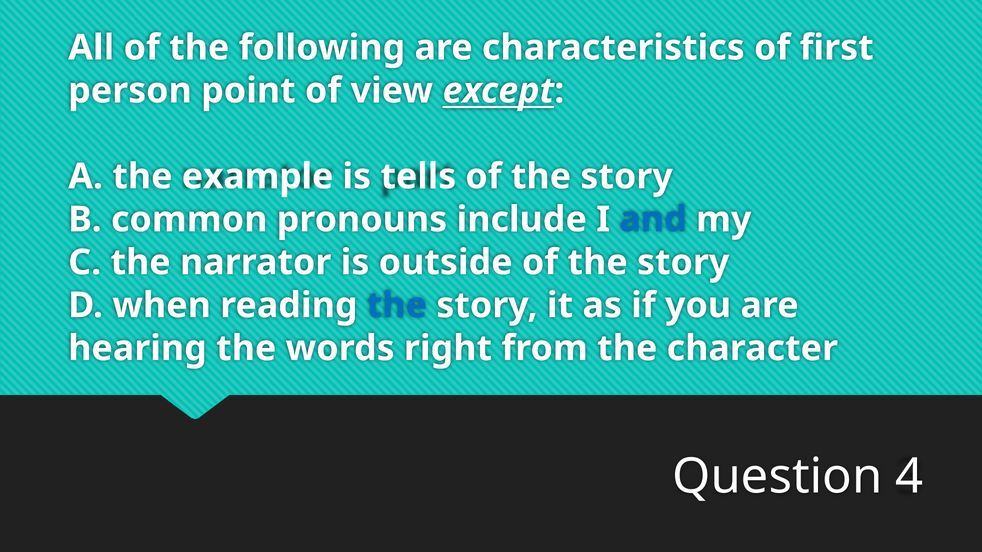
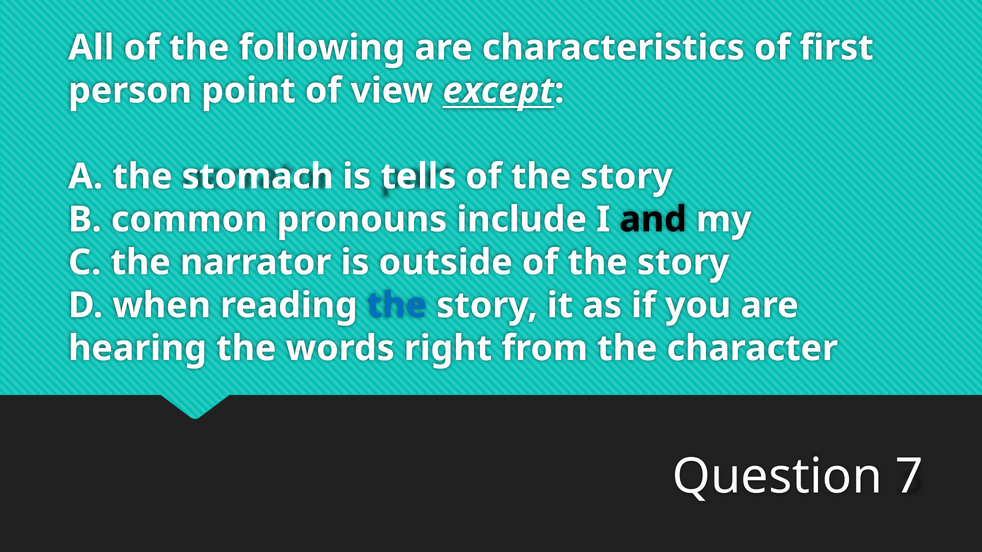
example: example -> stomach (258, 177)
and colour: blue -> black (653, 220)
4: 4 -> 7 (909, 477)
